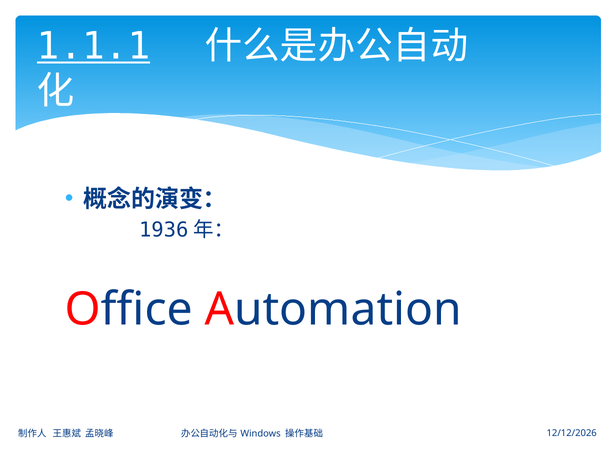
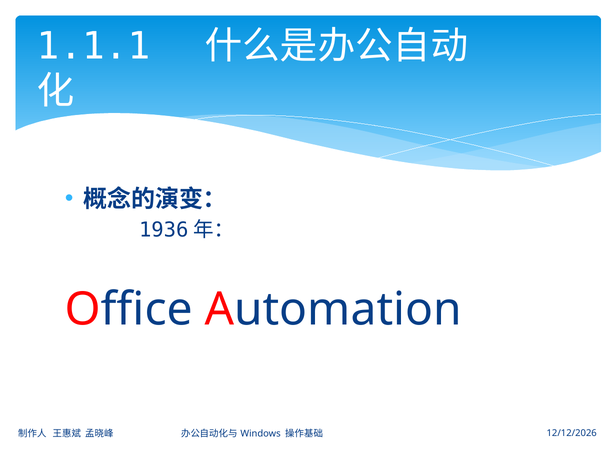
1.1.1 underline: present -> none (94, 46)
